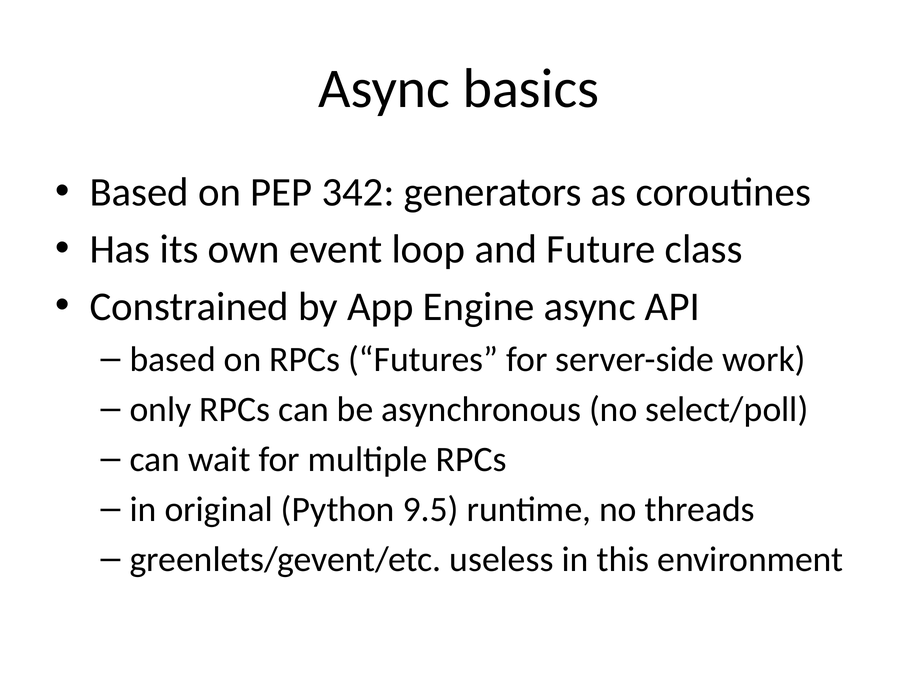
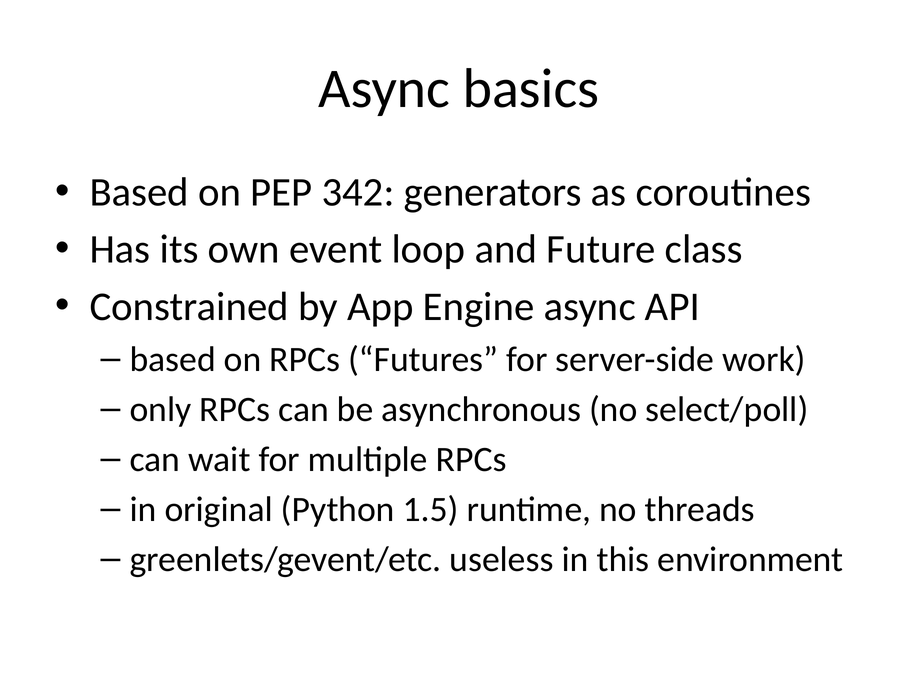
9.5: 9.5 -> 1.5 (431, 510)
